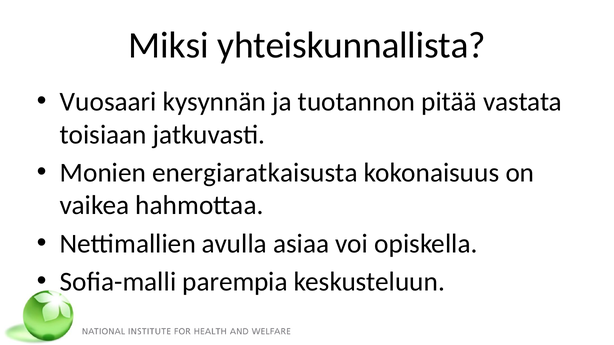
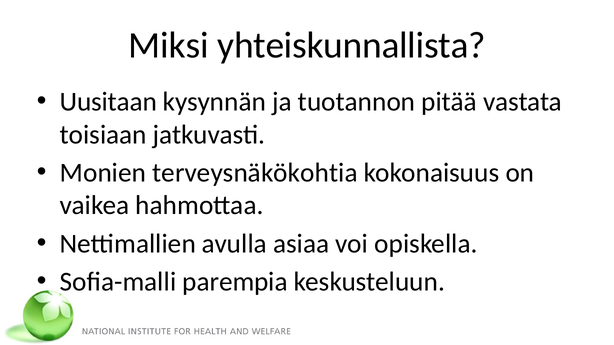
Vuosaari: Vuosaari -> Uusitaan (108, 102)
energiaratkaisusta: energiaratkaisusta -> terveysnäkökohtia (255, 173)
